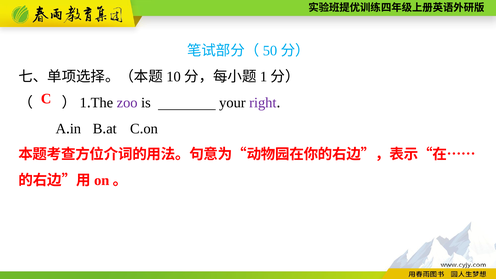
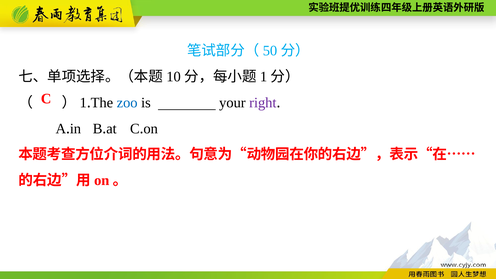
zoo colour: purple -> blue (127, 103)
